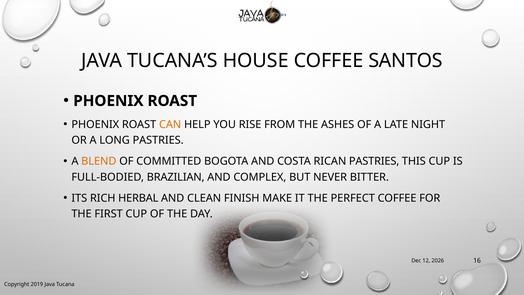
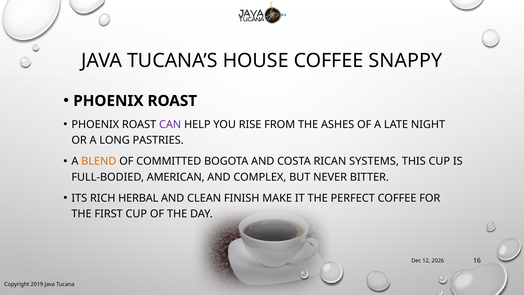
SANTOS: SANTOS -> SNAPPY (405, 61)
CAN colour: orange -> purple (170, 124)
RICAN PASTRIES: PASTRIES -> SYSTEMS (374, 161)
BRAZILIAN: BRAZILIAN -> AMERICAN (176, 177)
